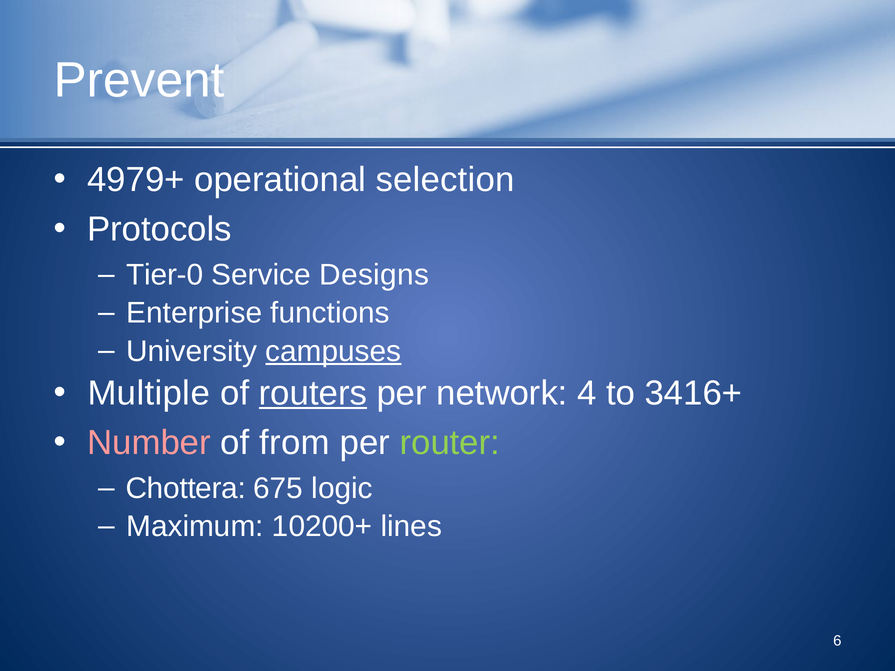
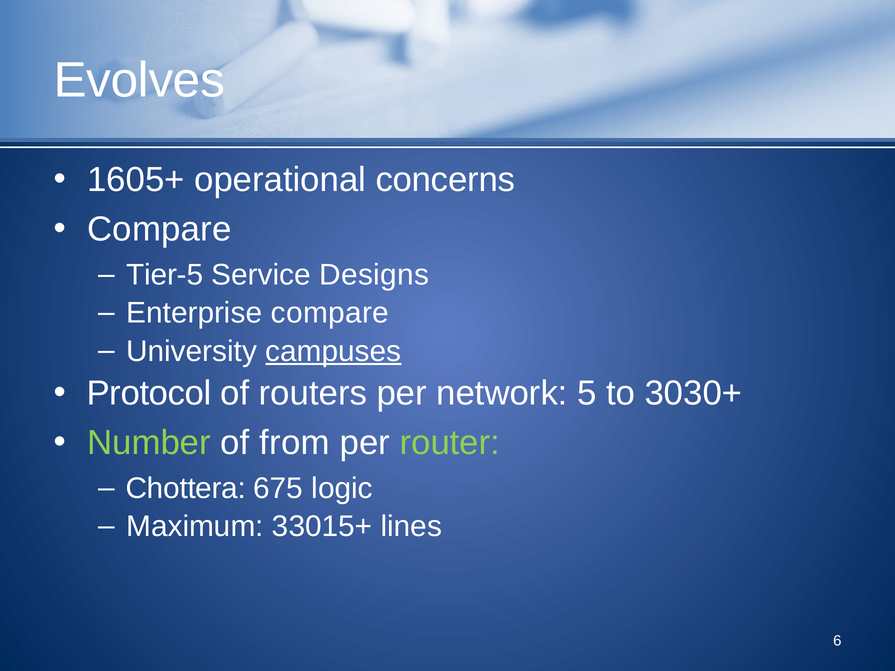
Prevent: Prevent -> Evolves (139, 80)
4979+: 4979+ -> 1605+ (136, 180)
selection: selection -> concerns (445, 180)
Protocols: Protocols -> Compare (159, 229)
Tier-0: Tier-0 -> Tier-5 (165, 275)
Enterprise functions: functions -> compare (330, 313)
Multiple: Multiple -> Protocol (149, 393)
routers underline: present -> none (313, 393)
4: 4 -> 5 (587, 393)
3416+: 3416+ -> 3030+ (693, 393)
Number colour: pink -> light green (149, 443)
10200+: 10200+ -> 33015+ (322, 527)
